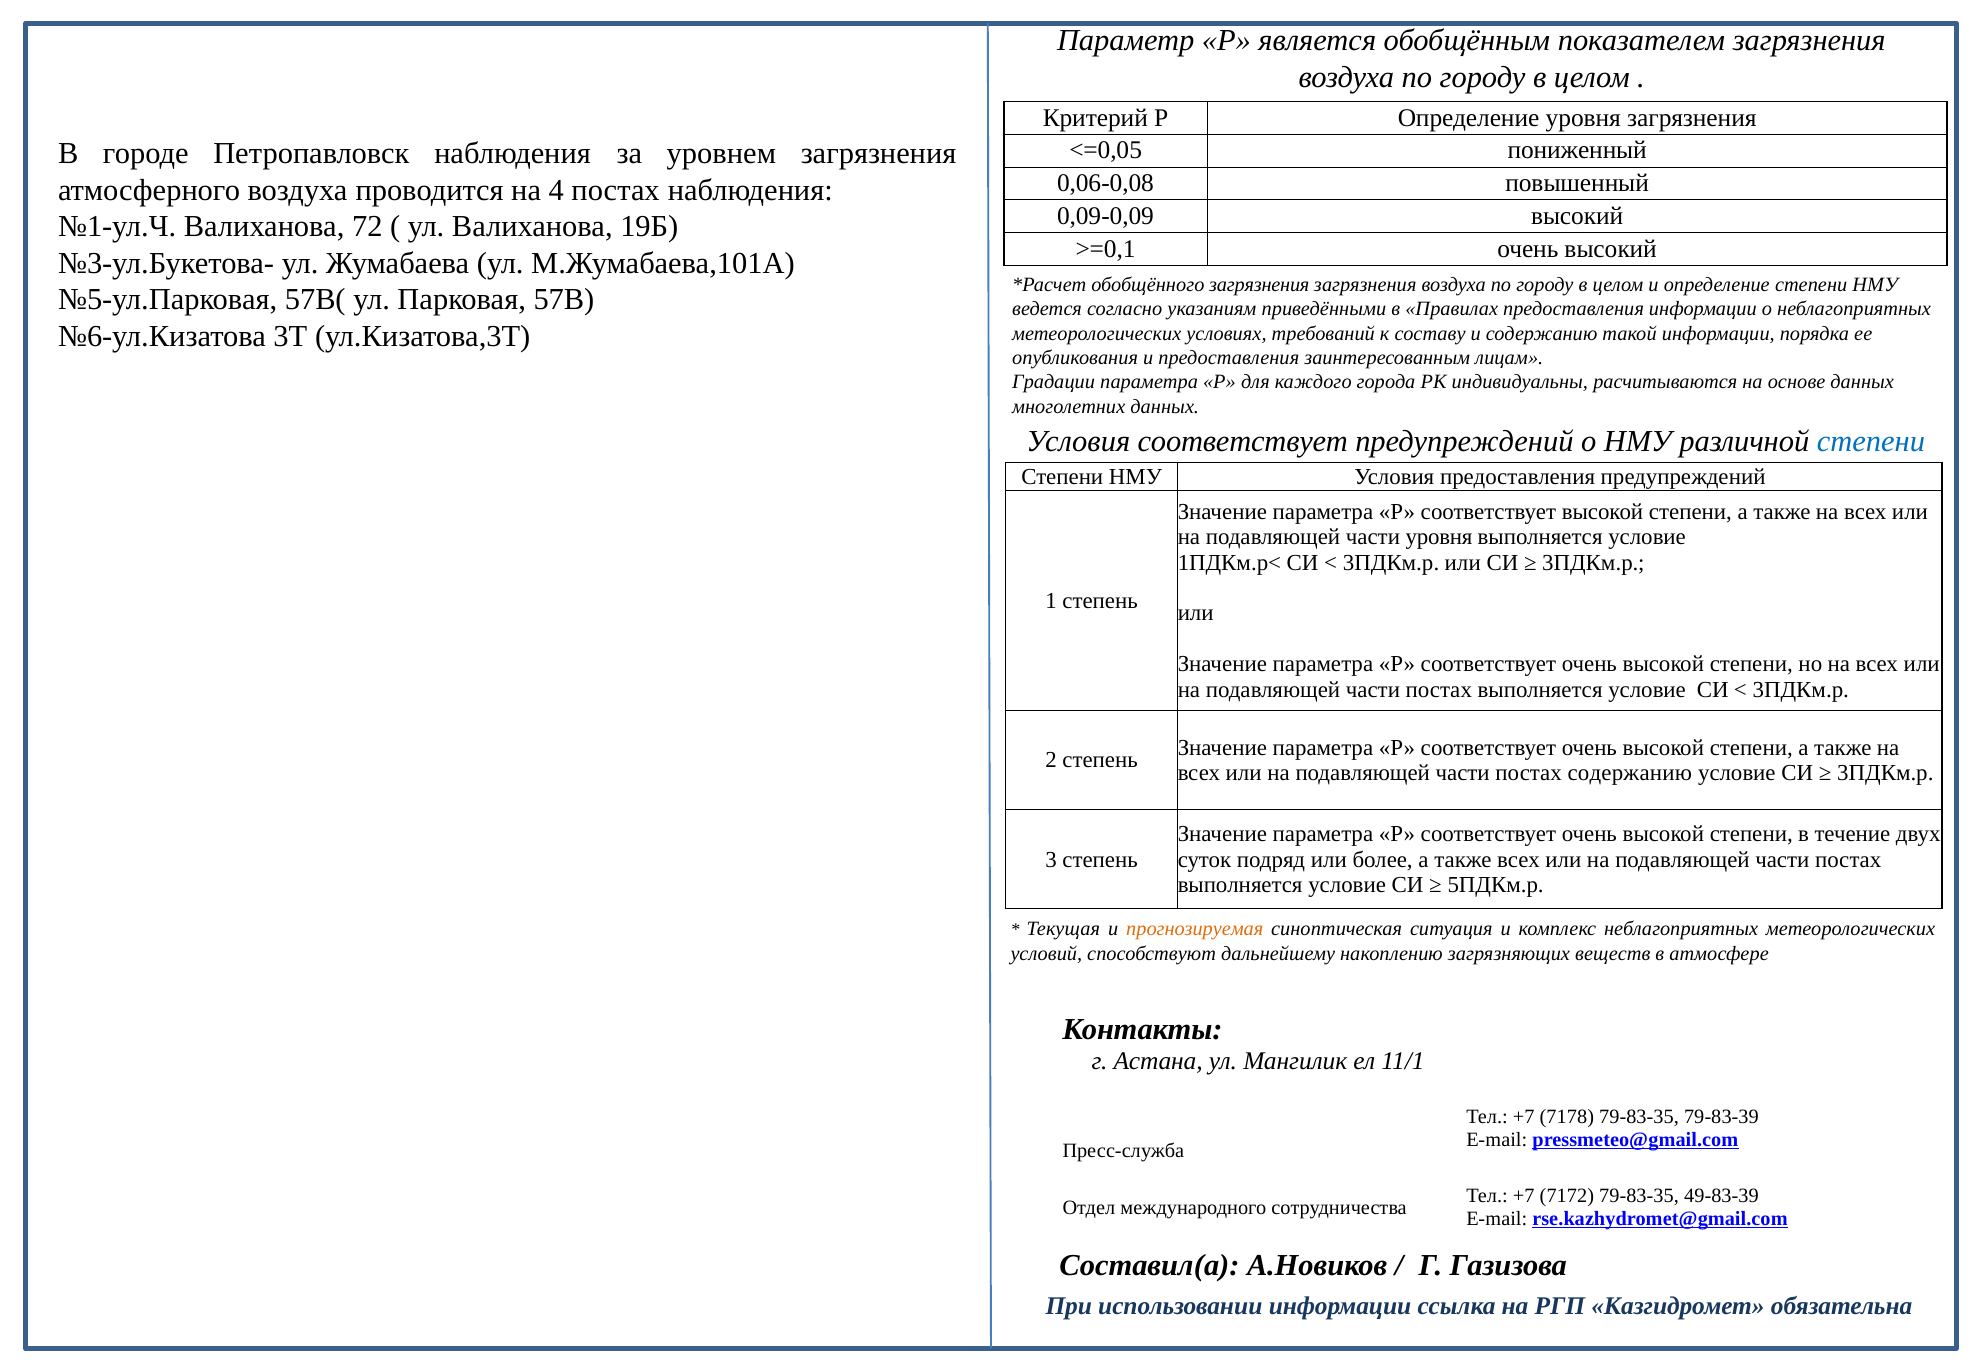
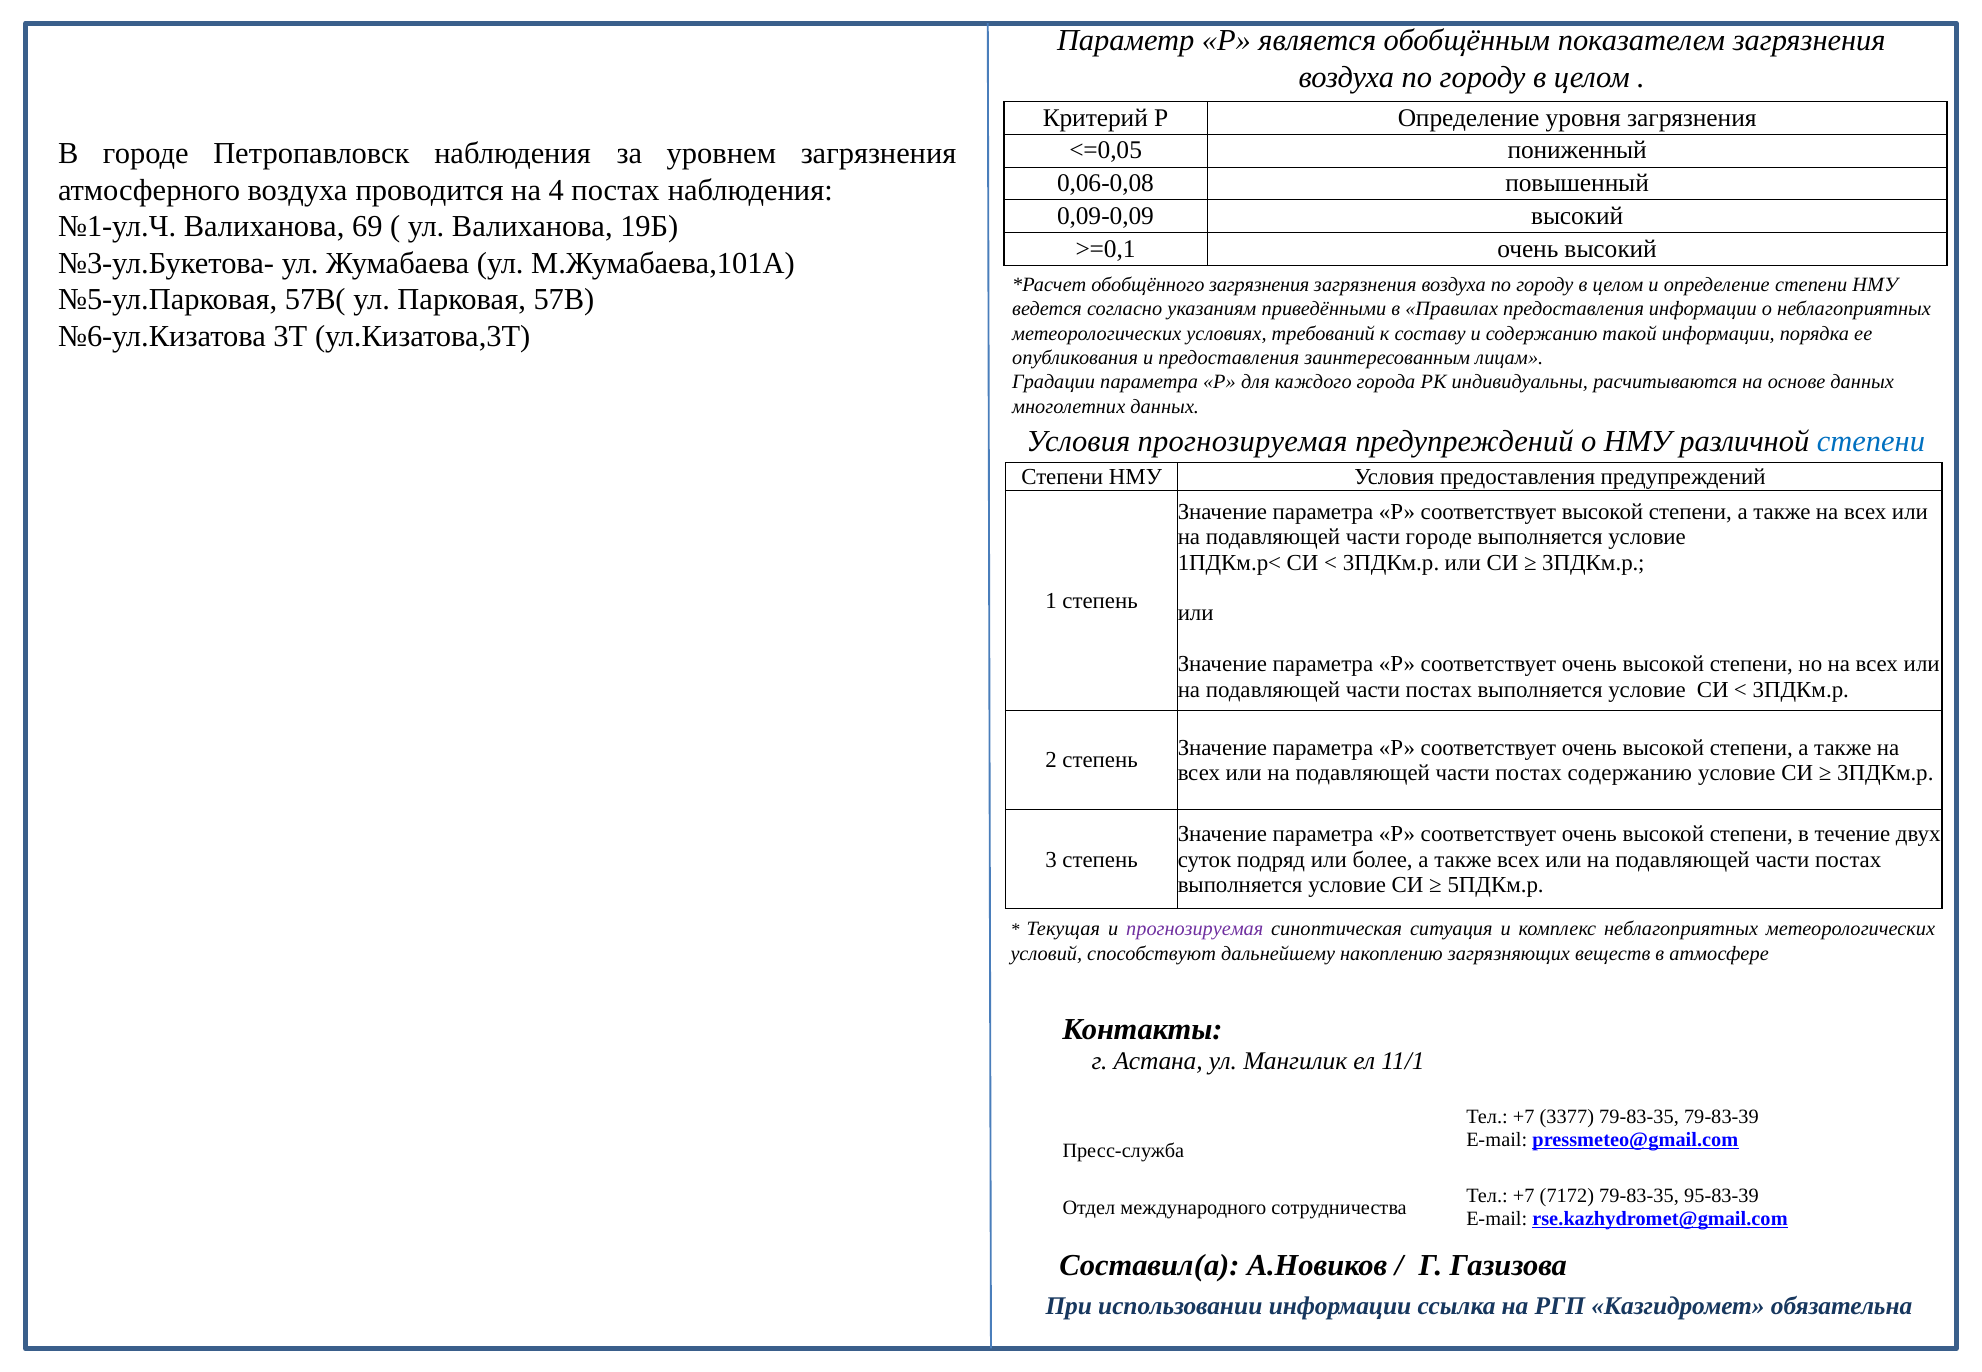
72: 72 -> 69 (367, 227)
Условия соответствует: соответствует -> прогнозируемая (1243, 442)
части уровня: уровня -> городе (1439, 537)
прогнозируемая colour: orange -> purple (1195, 929)
7178: 7178 -> 3377 (1567, 1117)
49-83-39: 49-83-39 -> 95-83-39 (1721, 1196)
